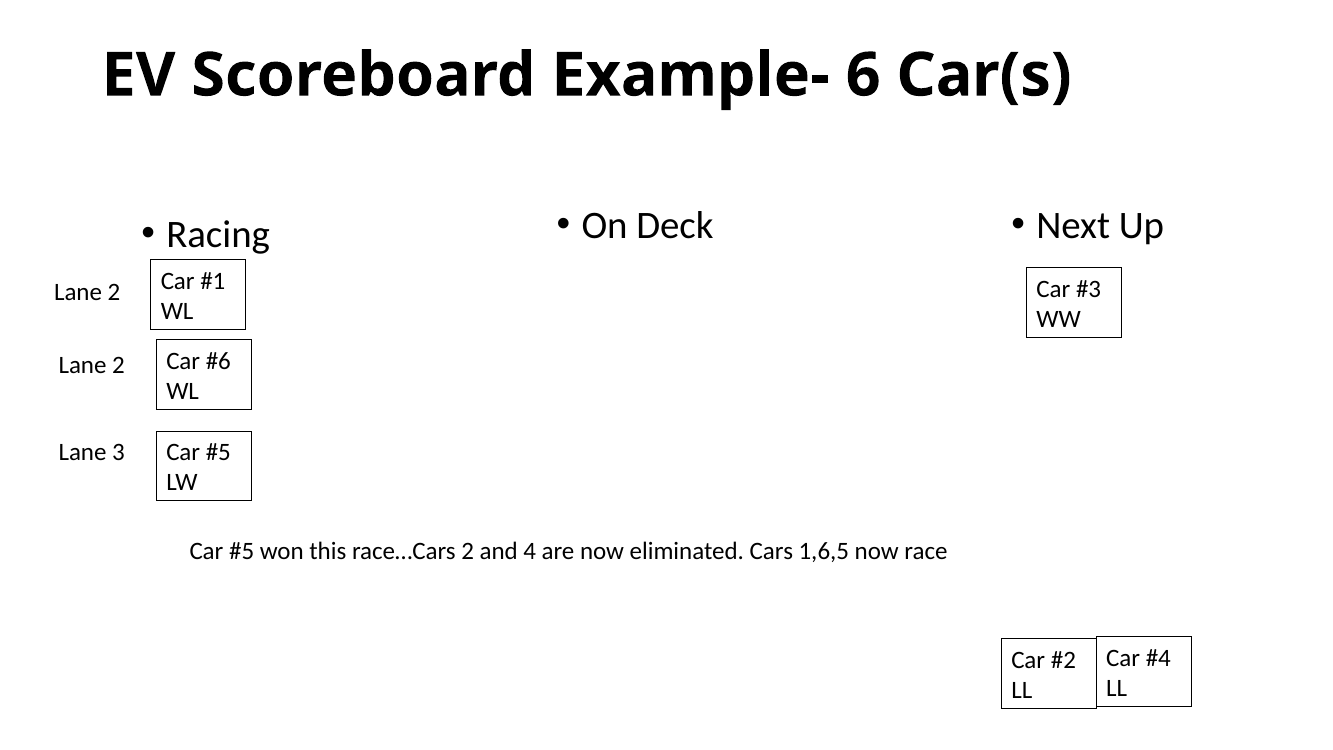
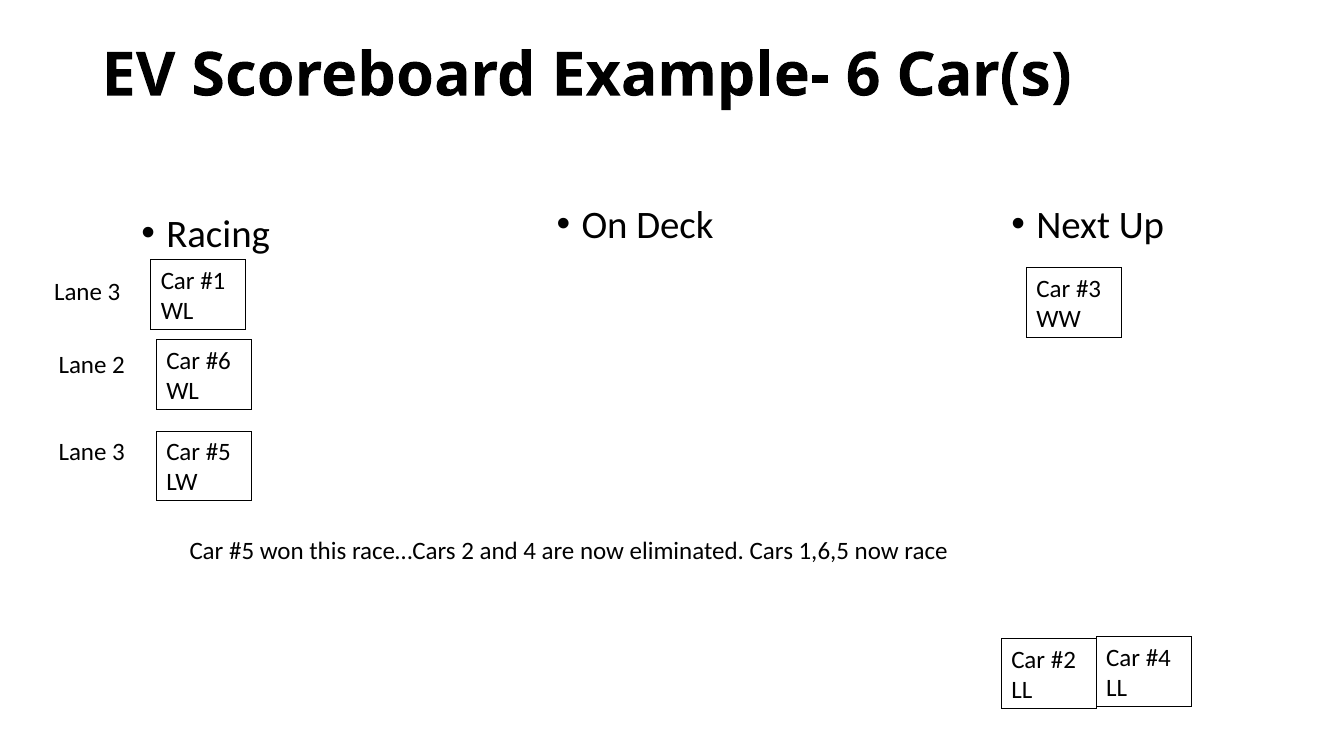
2: 2 -> 3 (114, 292)
